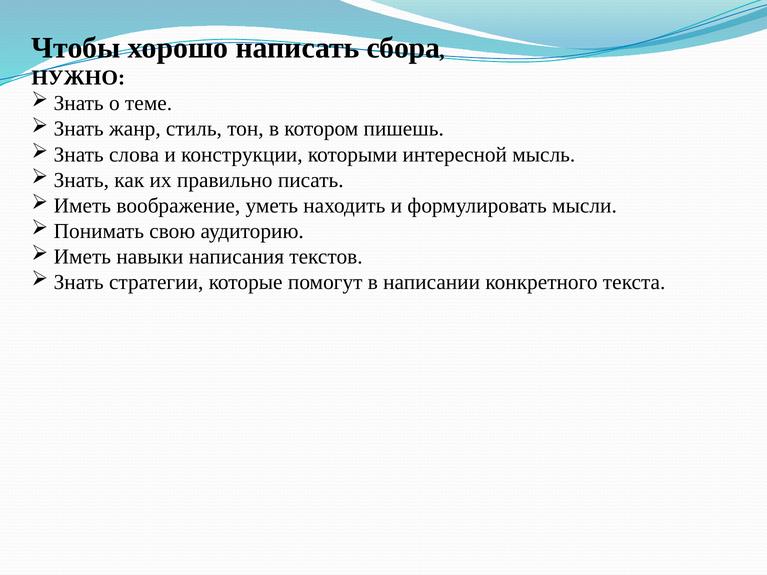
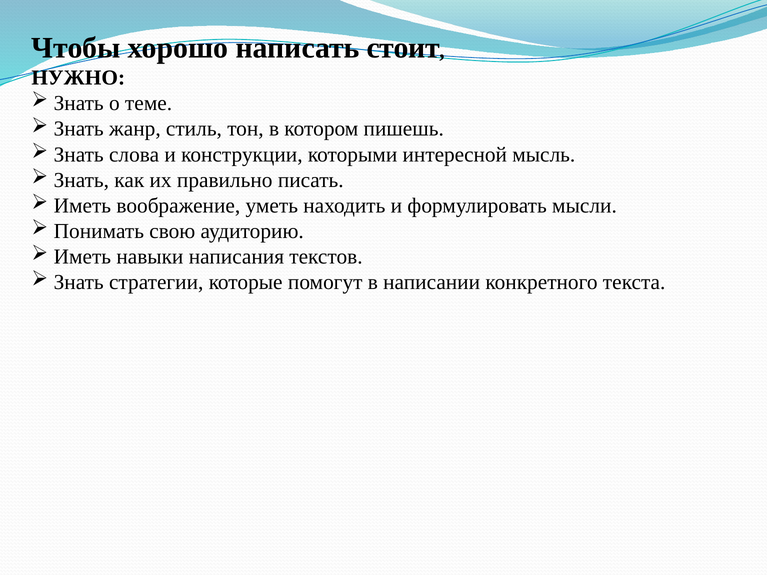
сбора: сбора -> стоит (403, 48)
